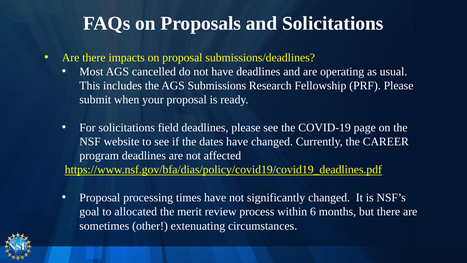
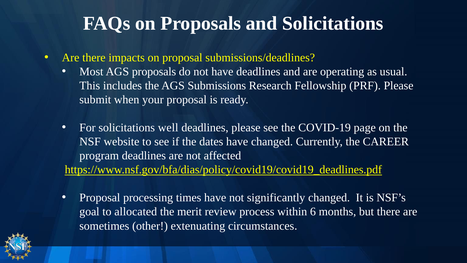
AGS cancelled: cancelled -> proposals (154, 71)
field: field -> well (168, 127)
